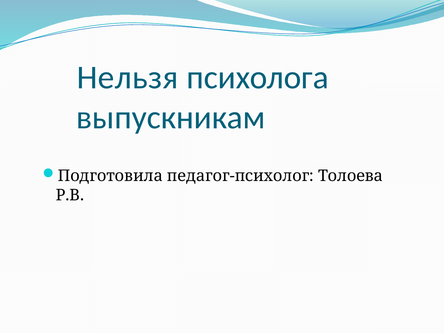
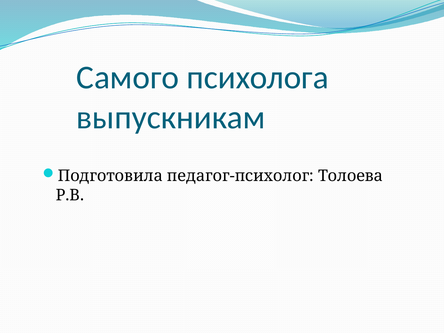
Нельзя: Нельзя -> Самого (128, 78)
